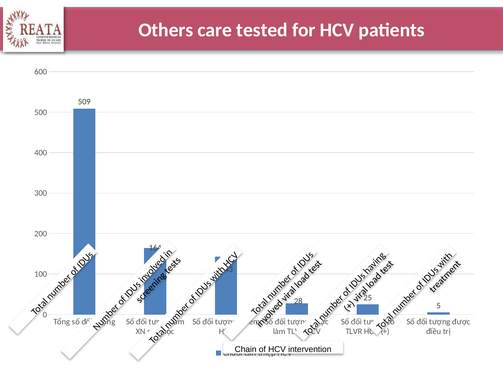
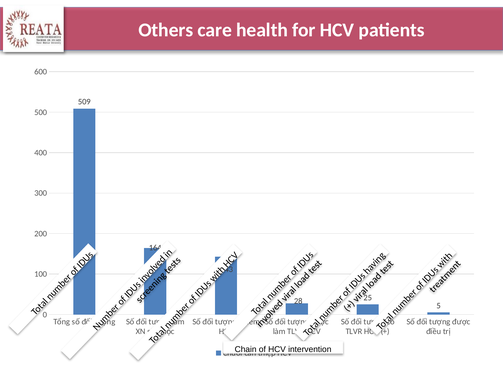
tested: tested -> health (262, 30)
